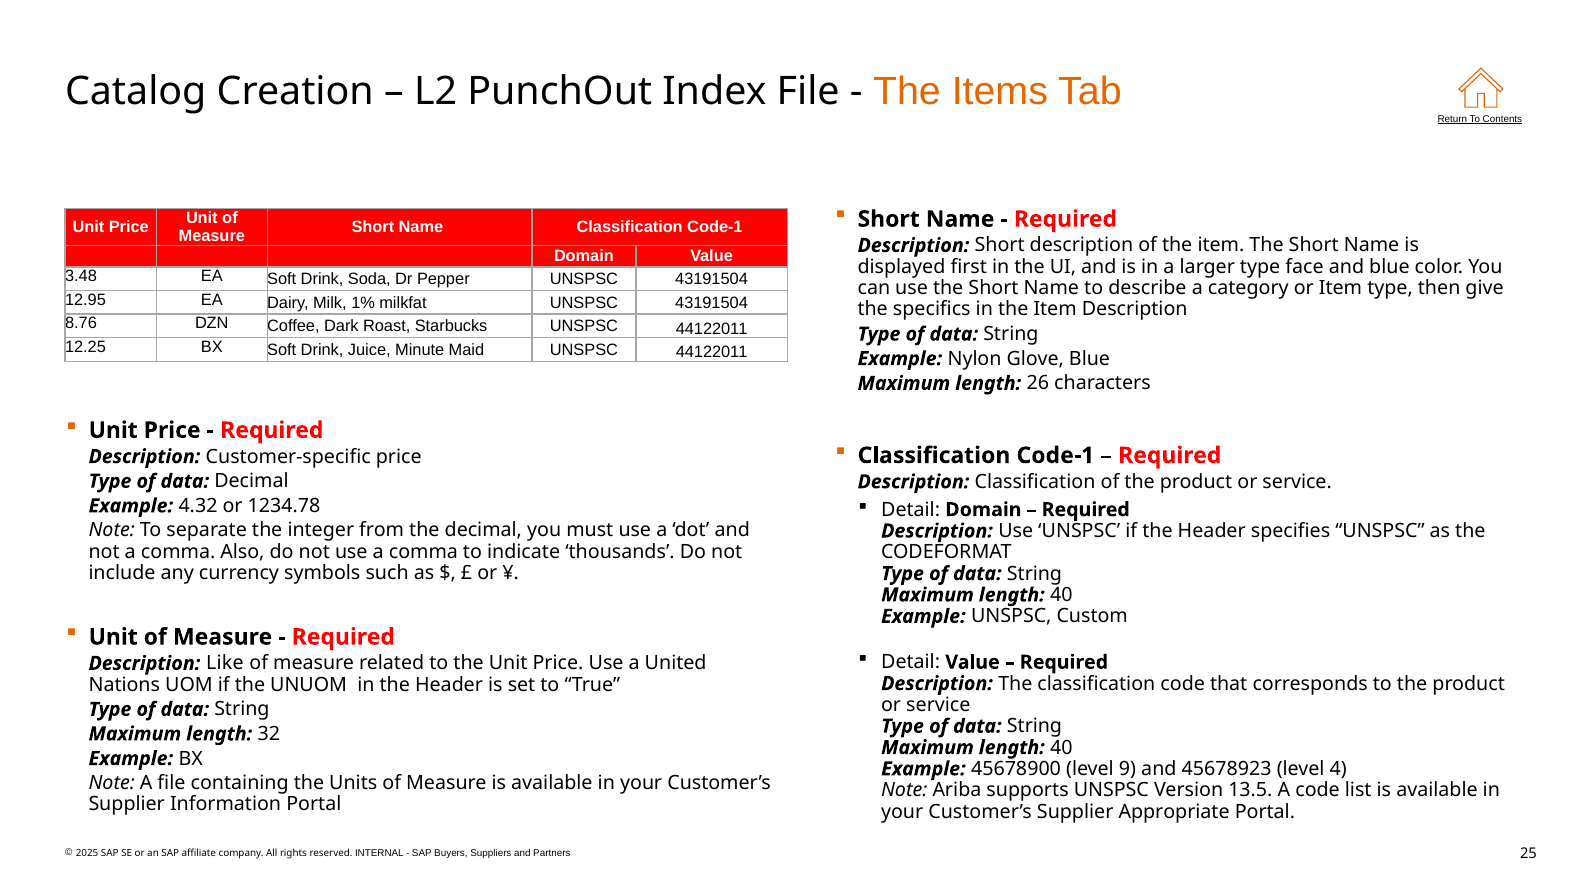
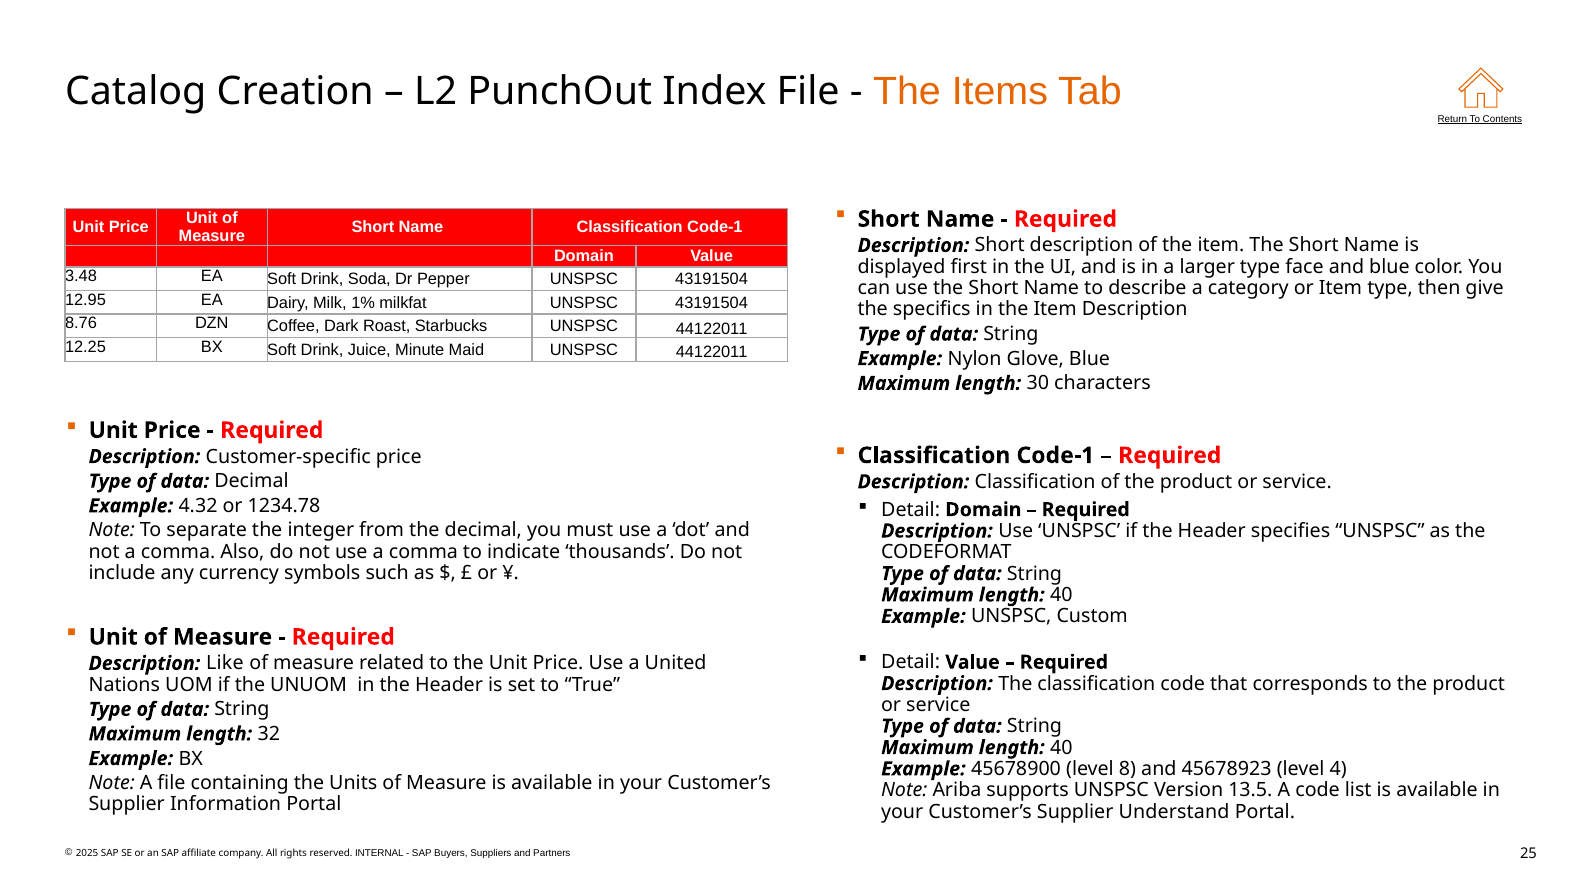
26: 26 -> 30 (1038, 384)
9: 9 -> 8 (1128, 770)
Appropriate: Appropriate -> Understand (1174, 812)
